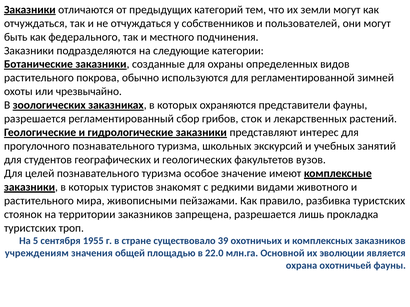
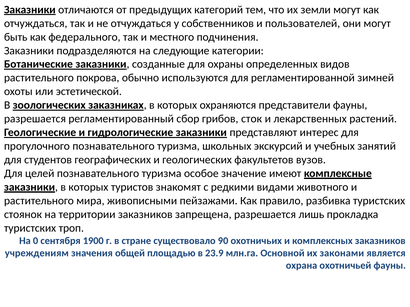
чрезвычайно: чрезвычайно -> эстетической (89, 92)
5: 5 -> 0 (36, 241)
1955: 1955 -> 1900 (93, 241)
39: 39 -> 90 (223, 241)
22.0: 22.0 -> 23.9 (214, 254)
эволюции: эволюции -> законами (342, 254)
